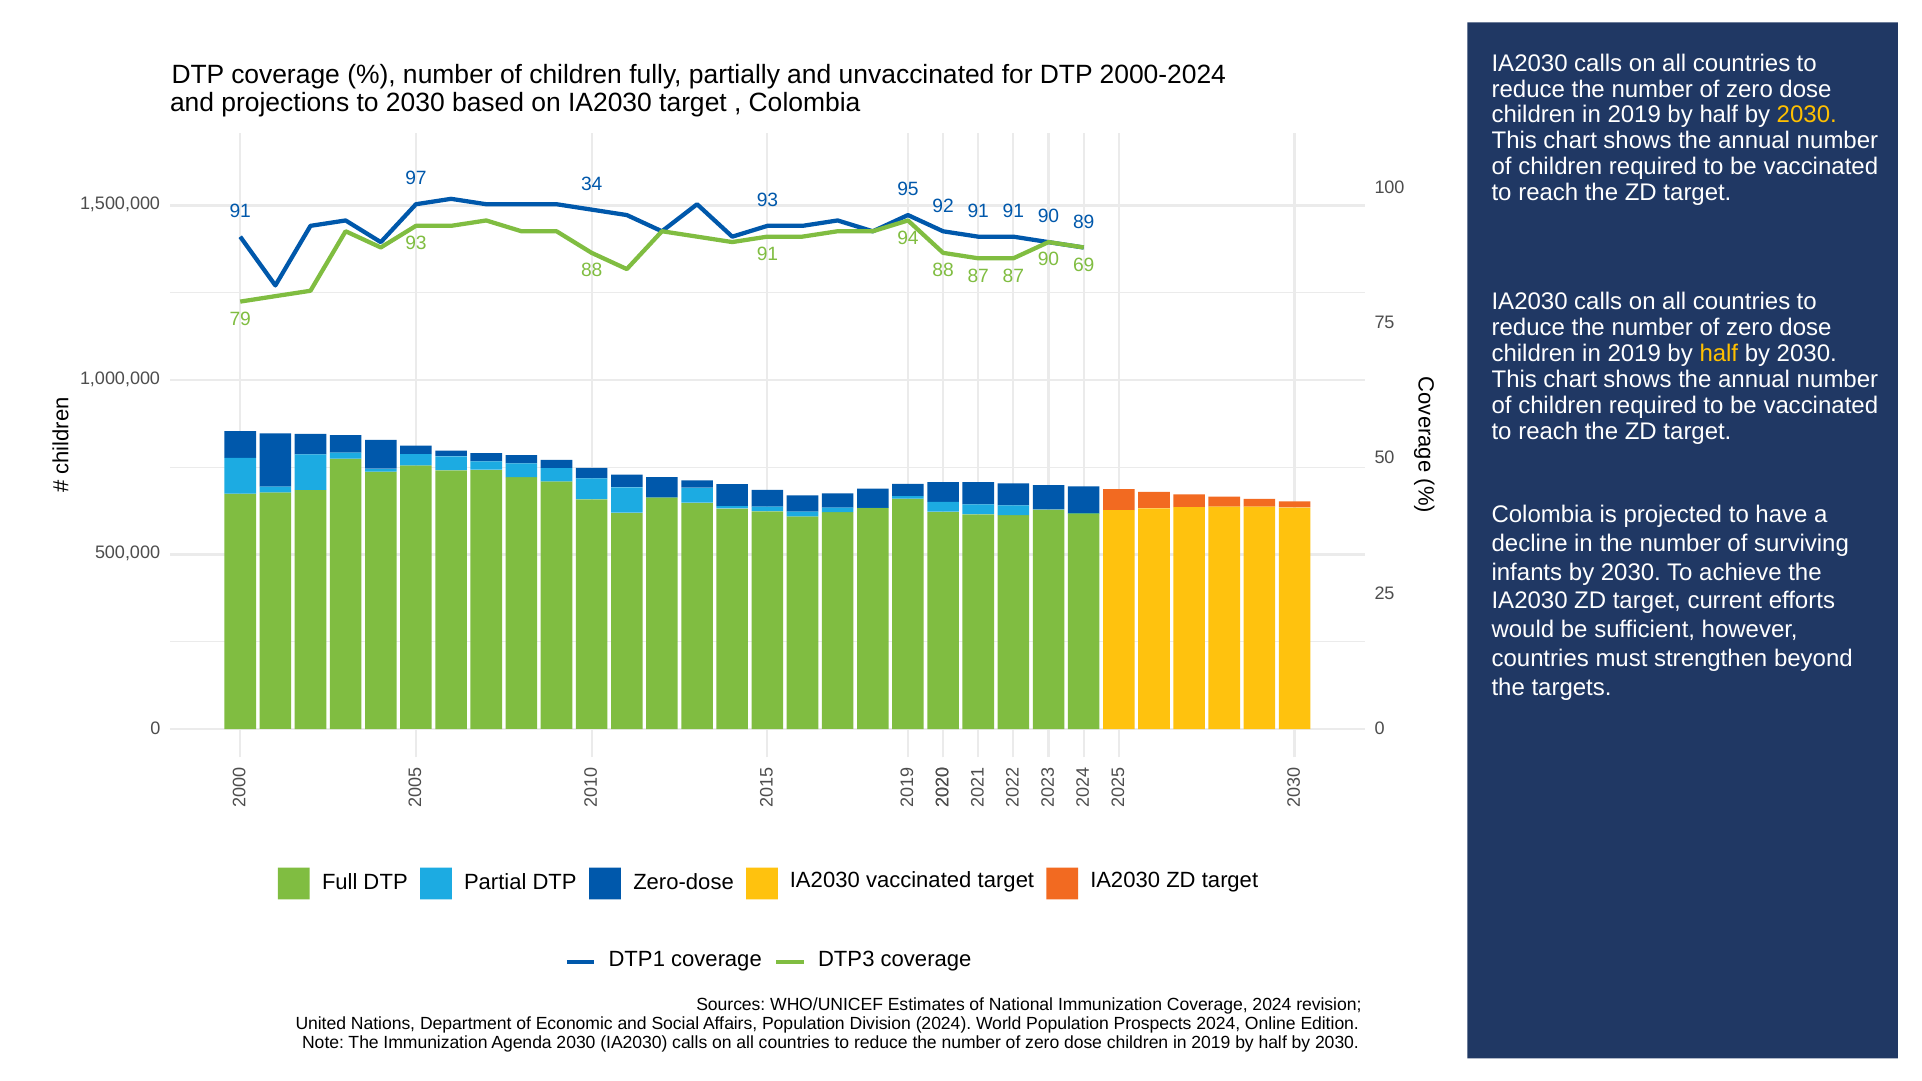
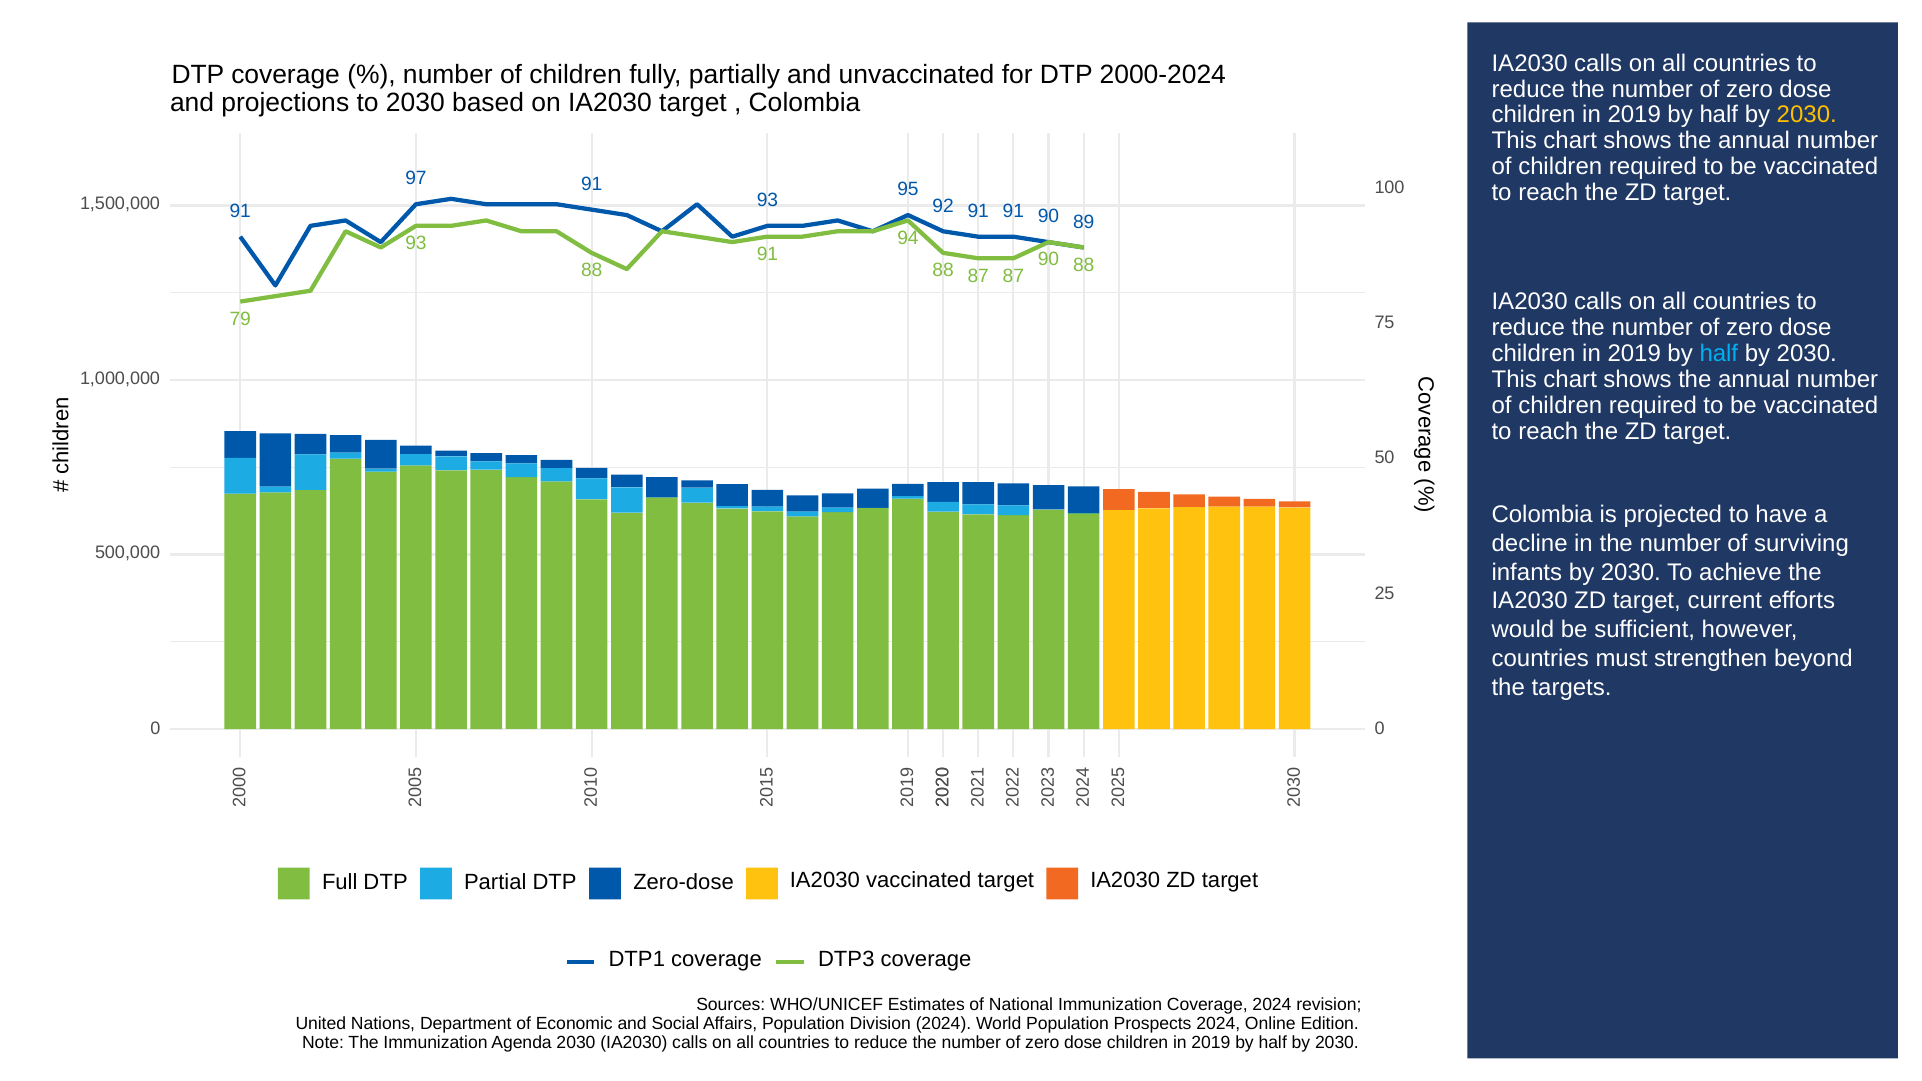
97 34: 34 -> 91 (592, 184)
90 69: 69 -> 88 (1084, 265)
half colour: yellow -> light blue (1719, 353)
